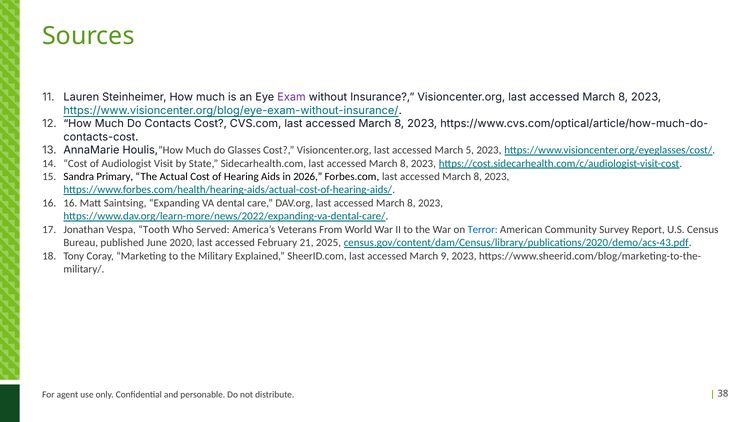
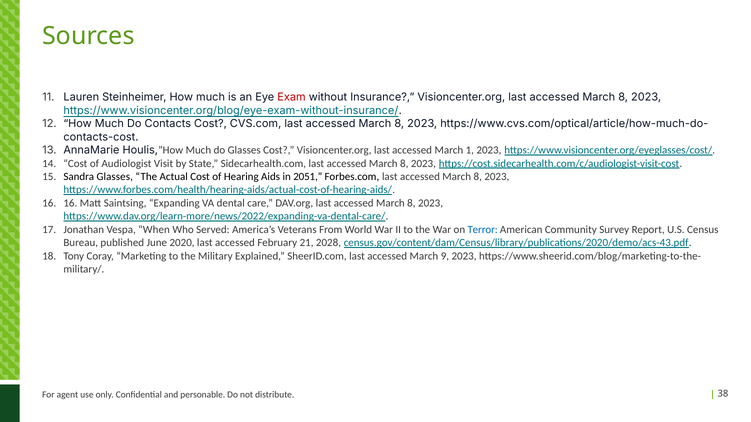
Exam colour: purple -> red (291, 97)
5: 5 -> 1 (470, 150)
Sandra Primary: Primary -> Glasses (115, 177)
2026: 2026 -> 2051 (308, 177)
Tooth: Tooth -> When (154, 230)
2025: 2025 -> 2028 (328, 243)
